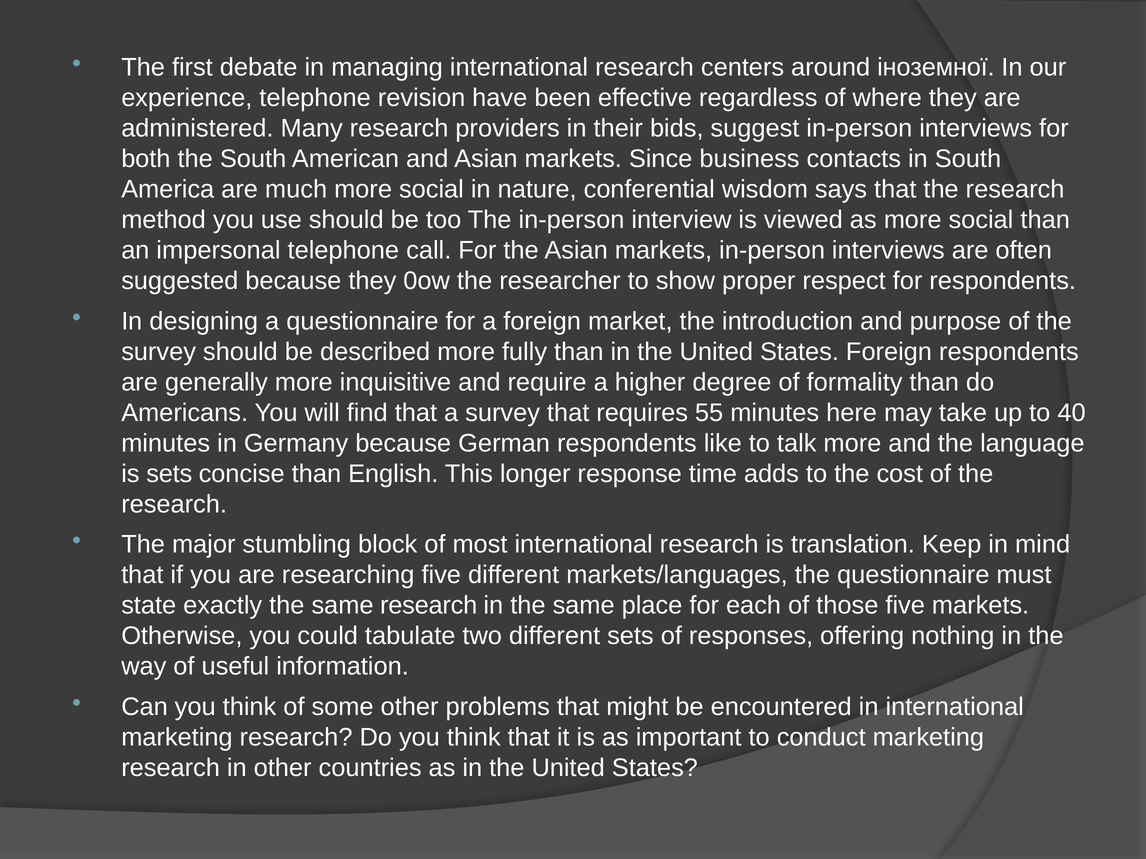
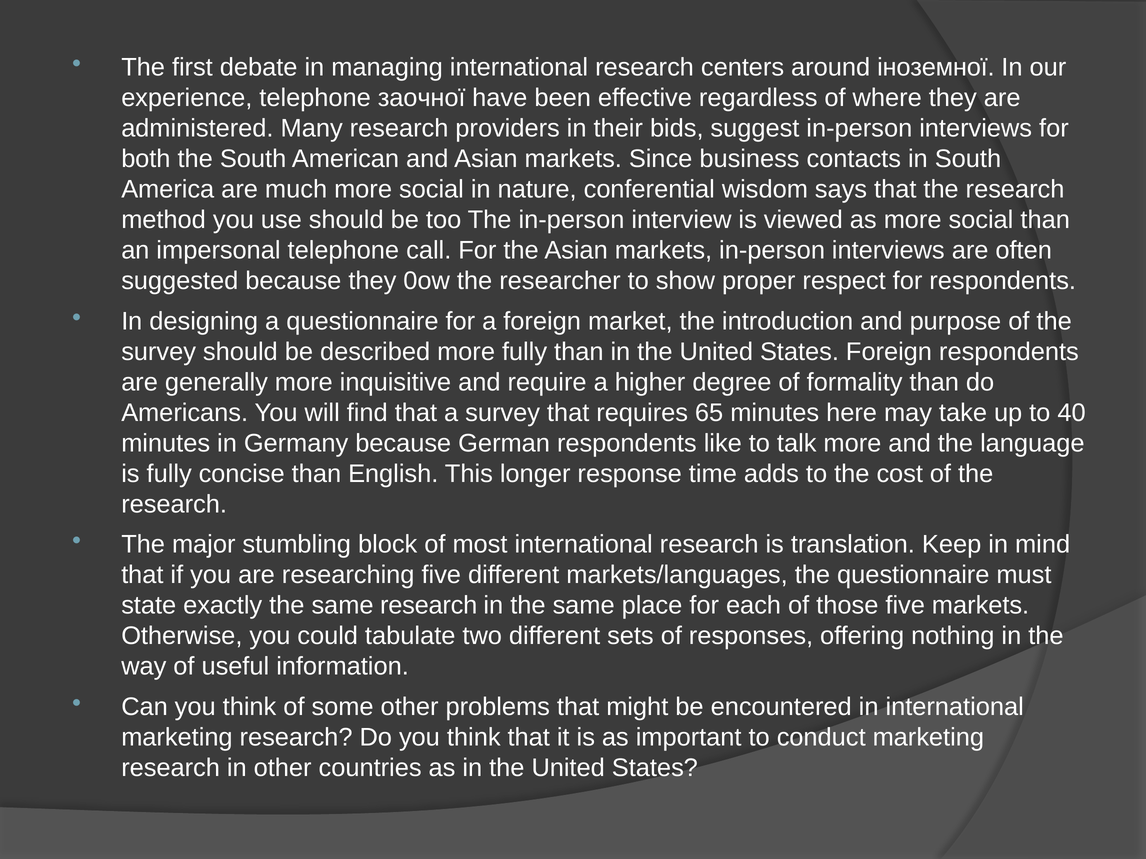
revision: revision -> заочної (422, 98)
55: 55 -> 65 (709, 413)
is sets: sets -> fully (169, 474)
